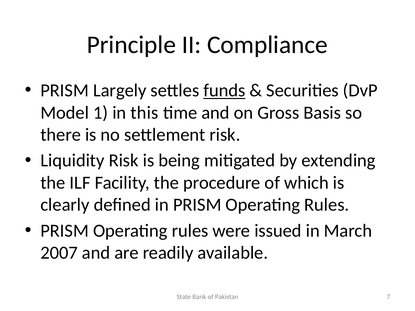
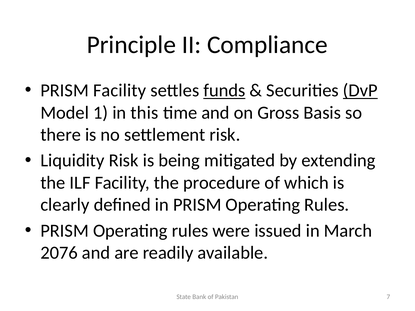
PRISM Largely: Largely -> Facility (120, 91)
DvP underline: none -> present (360, 91)
2007: 2007 -> 2076 (59, 253)
